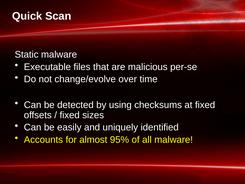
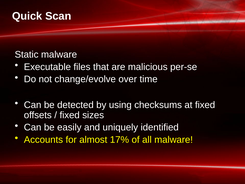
95%: 95% -> 17% (119, 140)
